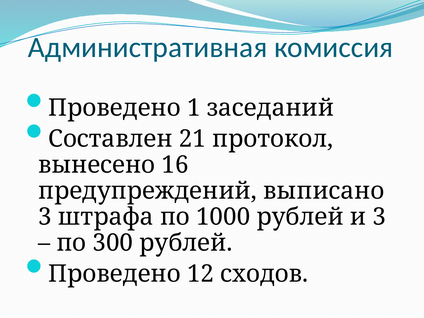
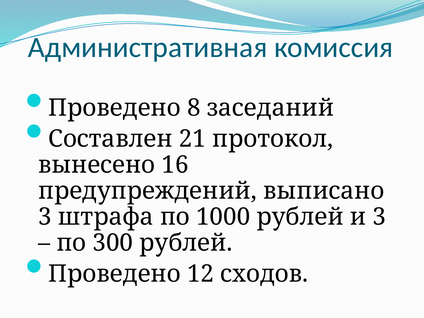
1: 1 -> 8 (194, 108)
